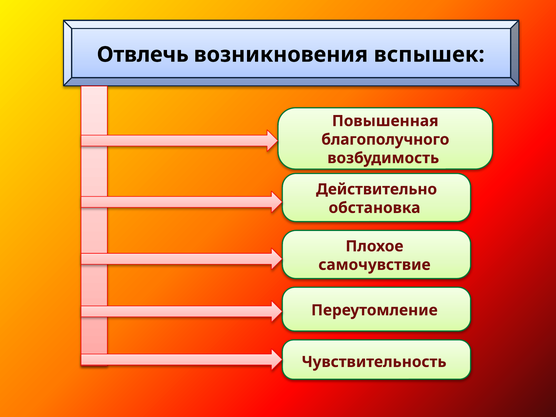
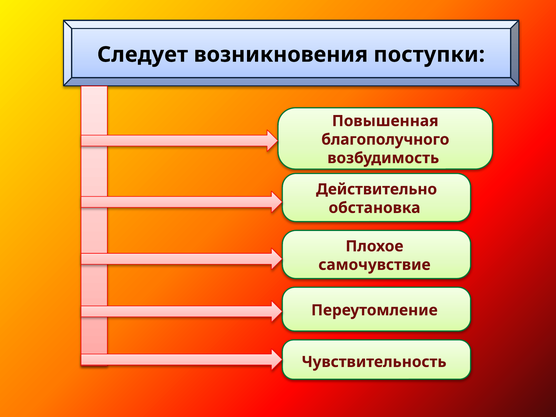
Отвлечь: Отвлечь -> Следует (143, 55)
вспышек: вспышек -> поступки (429, 55)
